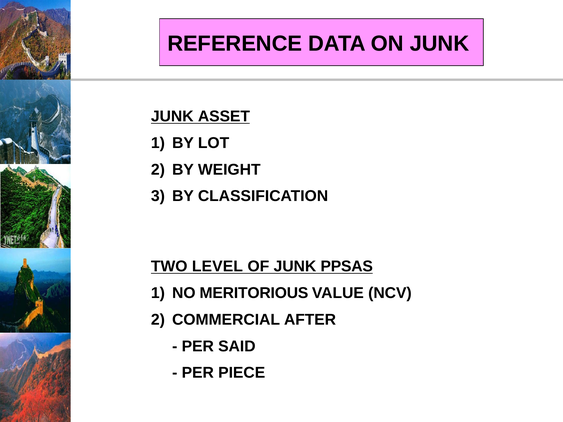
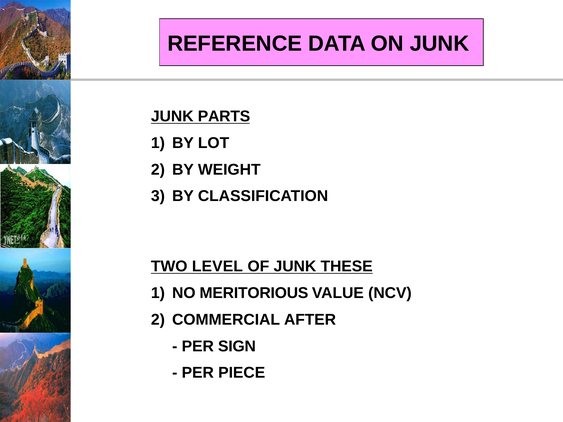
ASSET: ASSET -> PARTS (224, 116)
PPSAS: PPSAS -> THESE (347, 267)
SAID: SAID -> SIGN (237, 346)
